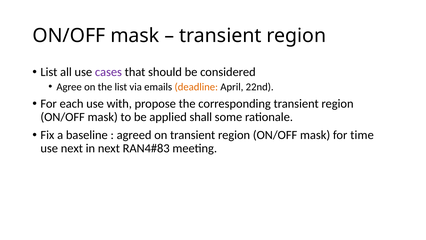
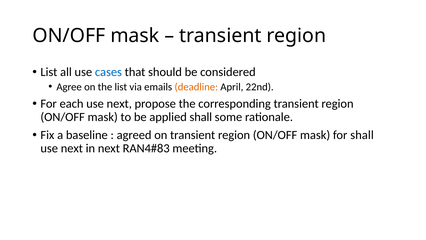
cases colour: purple -> blue (108, 72)
each use with: with -> next (119, 104)
for time: time -> shall (362, 135)
